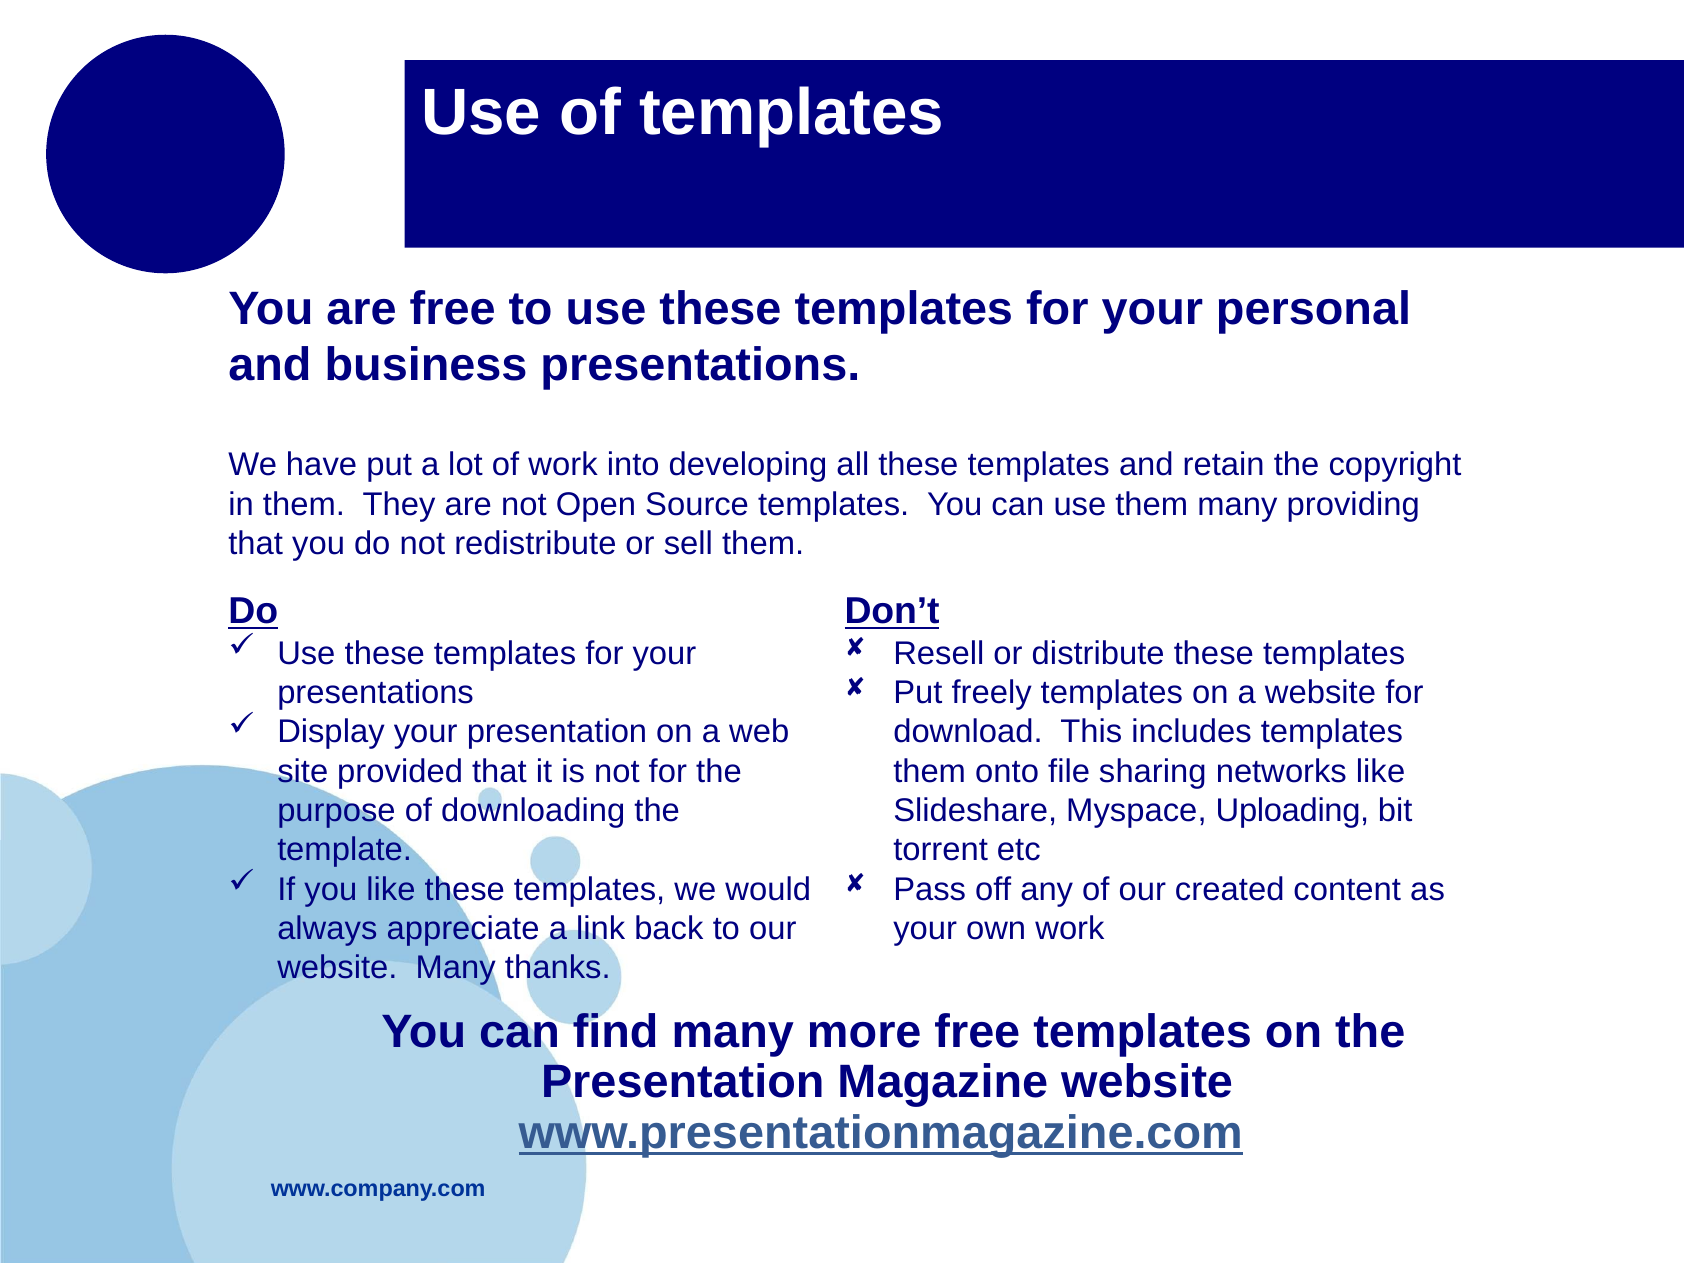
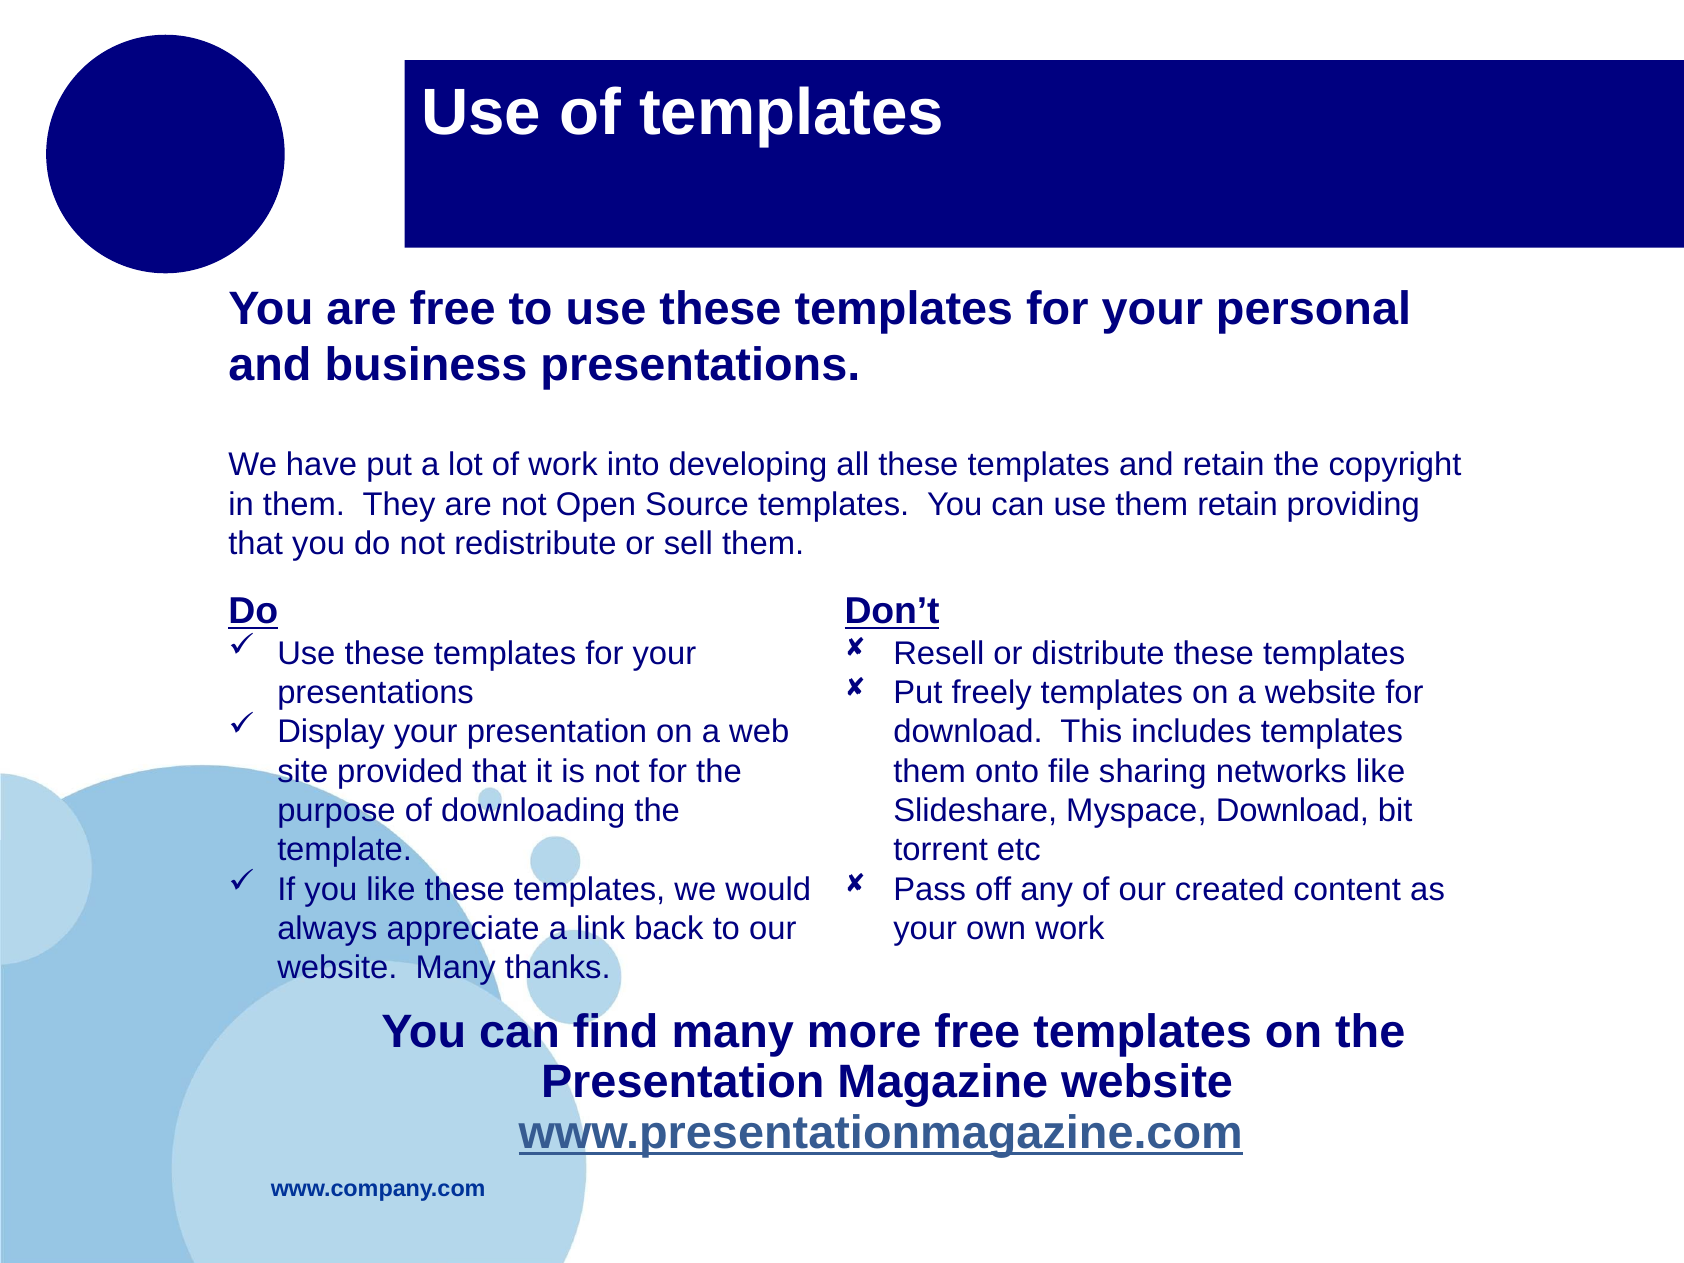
them many: many -> retain (1238, 504)
Myspace Uploading: Uploading -> Download (1292, 811)
